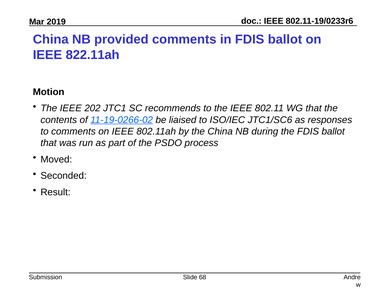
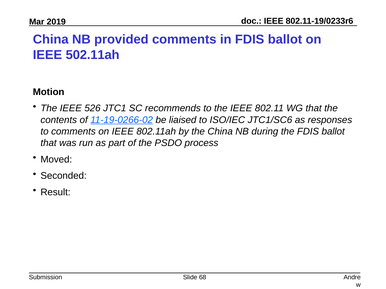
822.11ah: 822.11ah -> 502.11ah (93, 55)
202: 202 -> 526 (92, 108)
